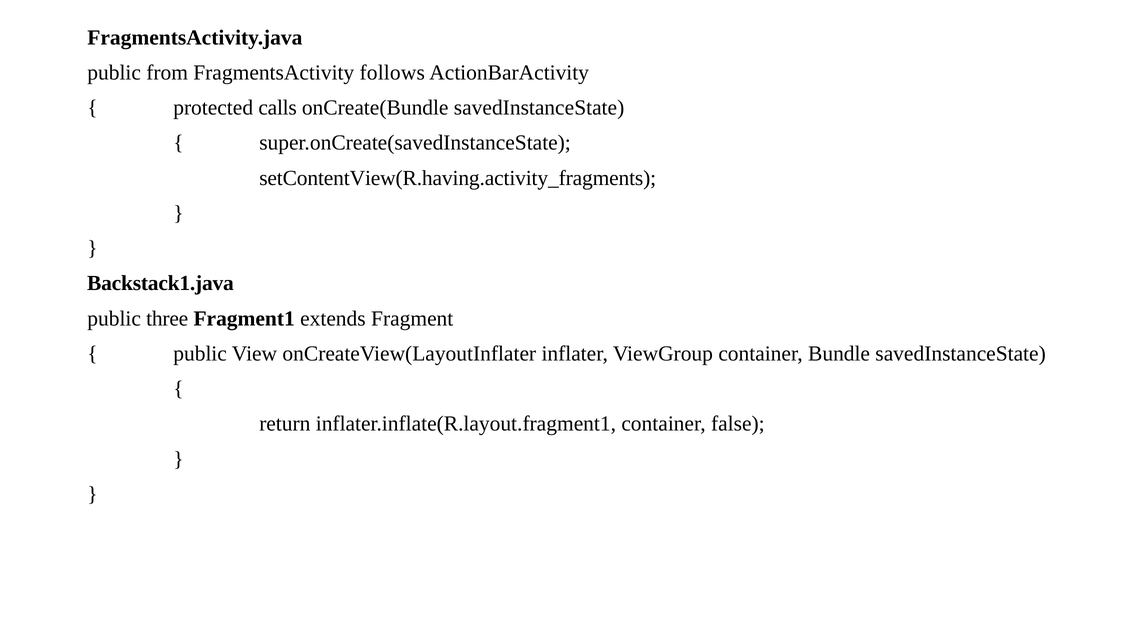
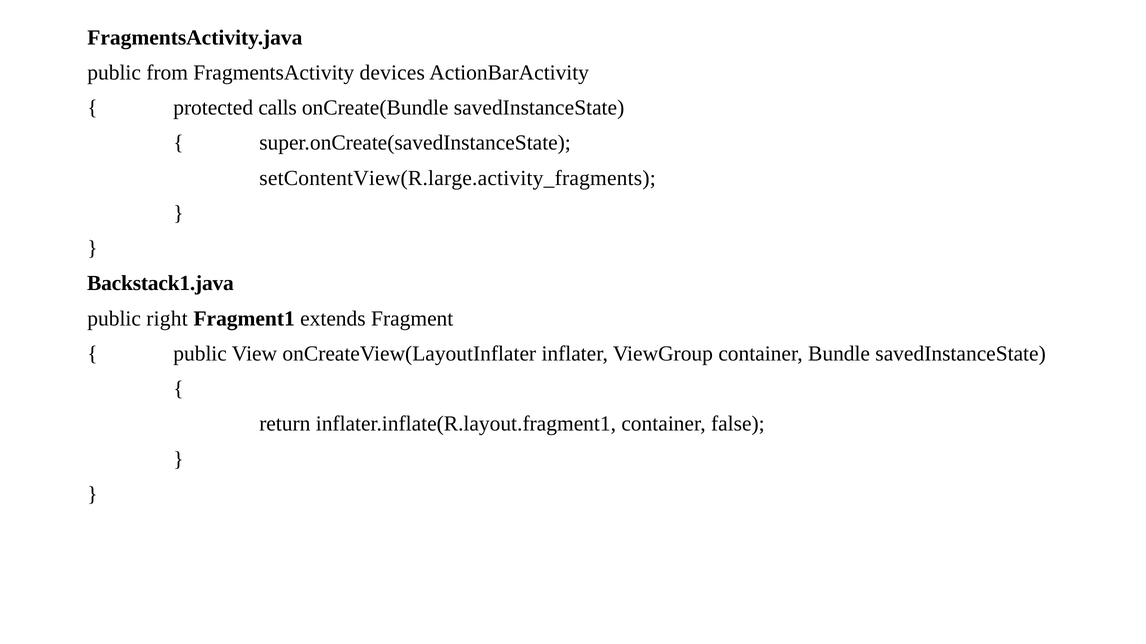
follows: follows -> devices (392, 73)
setContentView(R.having.activity_fragments: setContentView(R.having.activity_fragments -> setContentView(R.large.activity_fragments (458, 178)
three: three -> right (167, 319)
